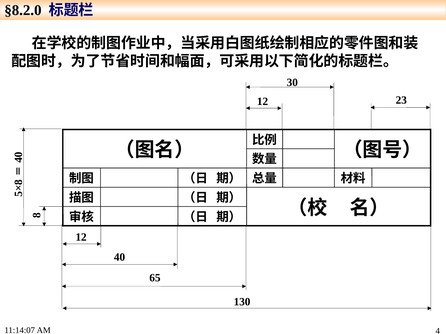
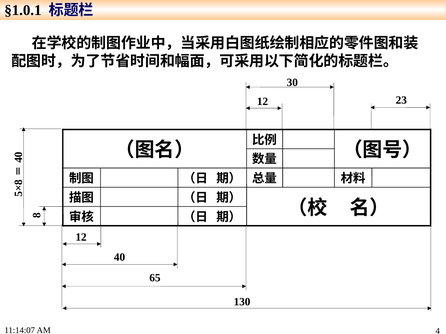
§8.2.0: §8.2.0 -> §1.0.1 (23, 10)
